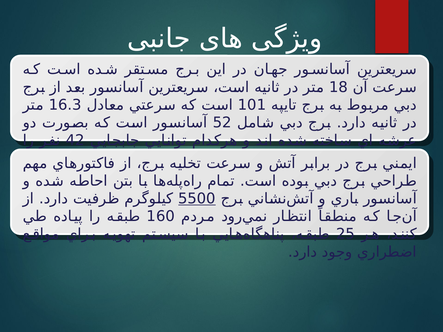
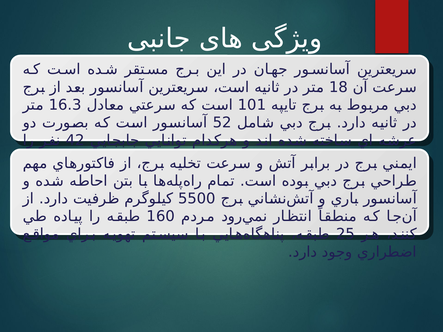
5500 underline: present -> none (197, 199)
